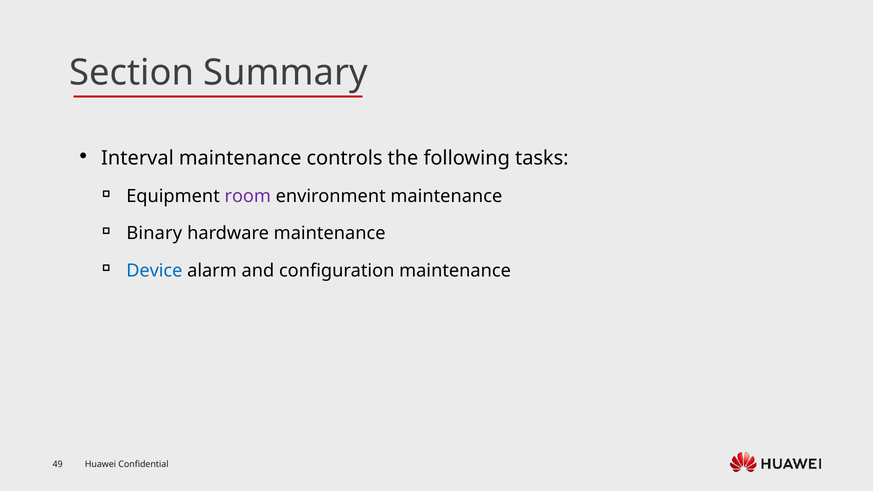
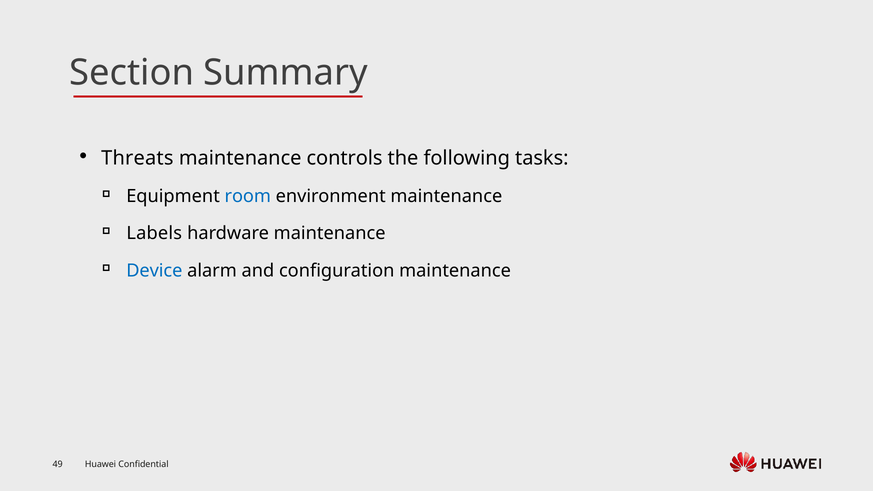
Interval: Interval -> Threats (137, 158)
room colour: purple -> blue (248, 196)
Binary: Binary -> Labels (154, 233)
